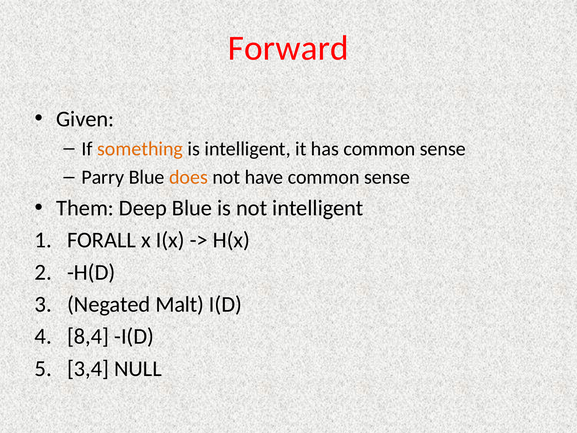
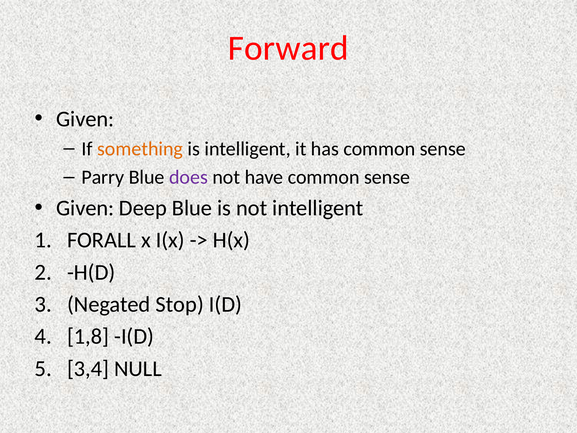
does colour: orange -> purple (188, 177)
Them: Them -> Given (85, 208)
Malt: Malt -> Stop (180, 304)
8,4: 8,4 -> 1,8 (88, 336)
